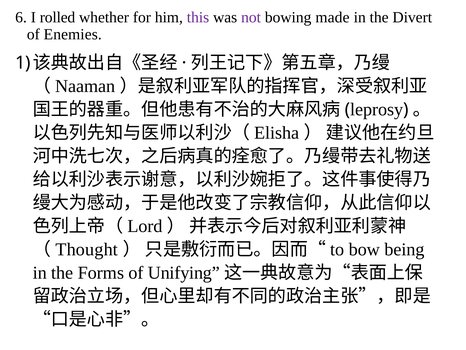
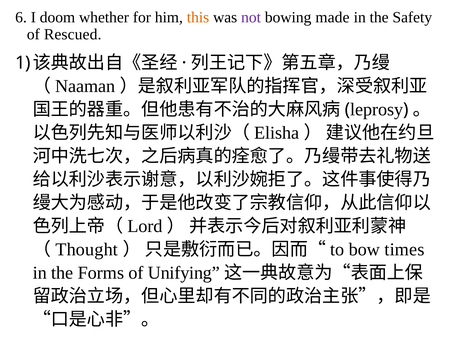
rolled: rolled -> doom (57, 17)
this colour: purple -> orange (198, 17)
Divert: Divert -> Safety (412, 17)
Enemies: Enemies -> Rescued (73, 34)
being: being -> times (404, 249)
